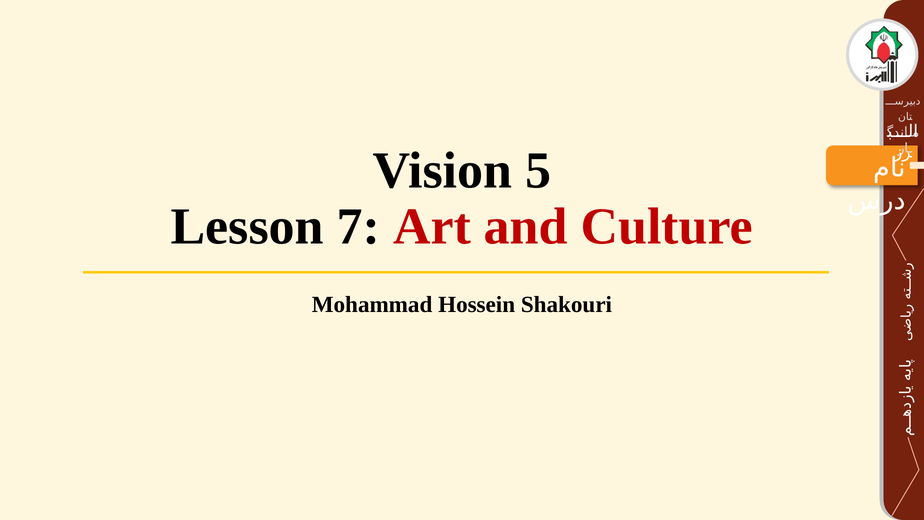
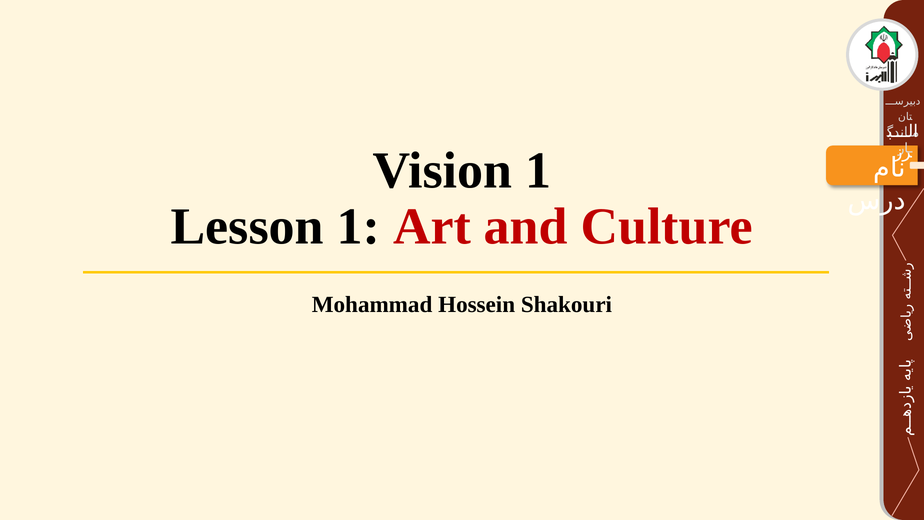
Vision 5: 5 -> 1 (538, 170)
Lesson 7: 7 -> 1 (358, 227)
